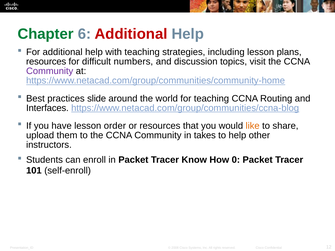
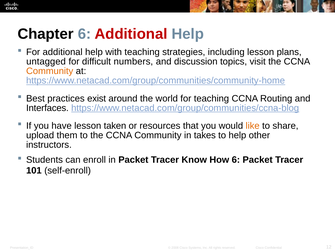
Chapter colour: green -> black (46, 34)
resources: resources -> untagged (46, 62)
Community colour: purple -> orange (50, 71)
slide: slide -> exist (97, 99)
order: order -> taken (115, 126)
How 0: 0 -> 6 (236, 160)
